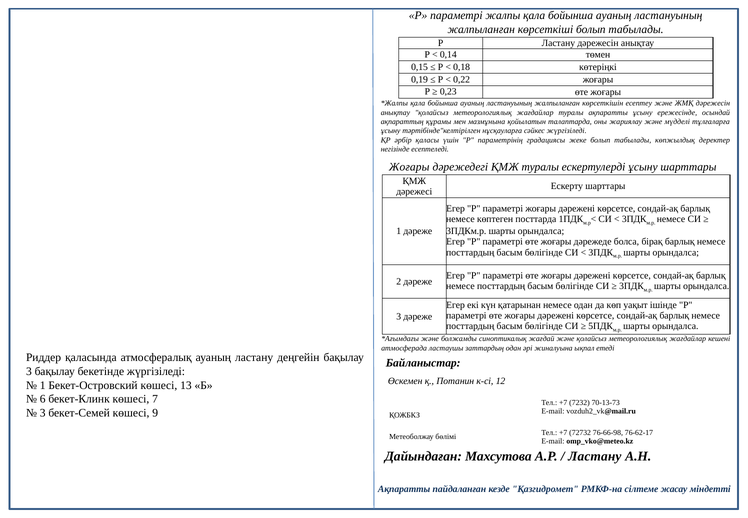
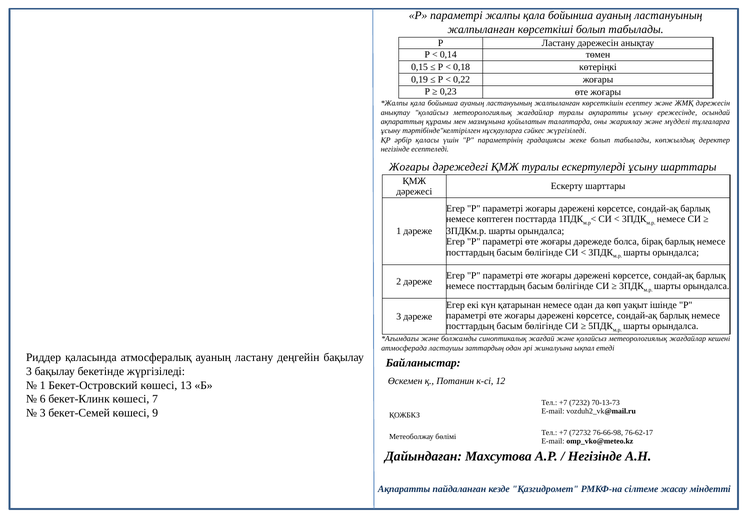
Ластану: Ластану -> Негізінде (595, 456)
